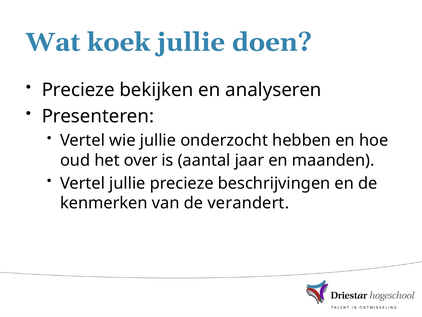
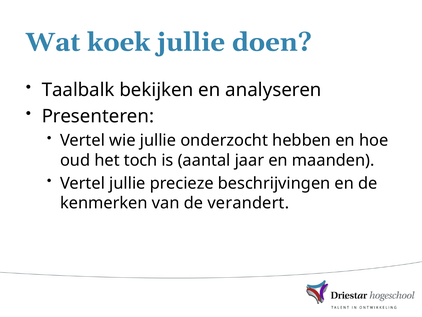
Precieze: Precieze -> Taalbalk (78, 90)
over: over -> toch (141, 160)
